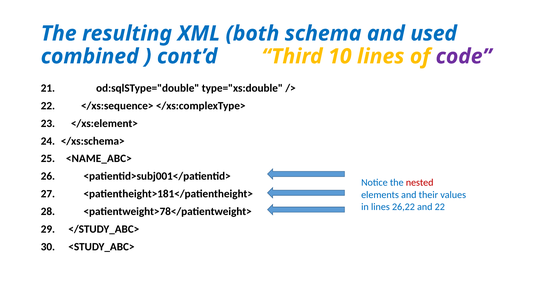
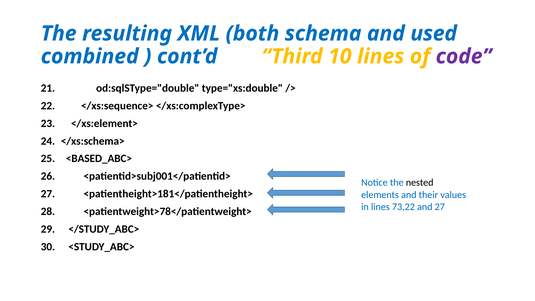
<NAME_ABC>: <NAME_ABC> -> <BASED_ABC> (99, 159)
nested colour: red -> black (420, 183)
26,22: 26,22 -> 73,22 (403, 207)
and 22: 22 -> 27 (440, 207)
